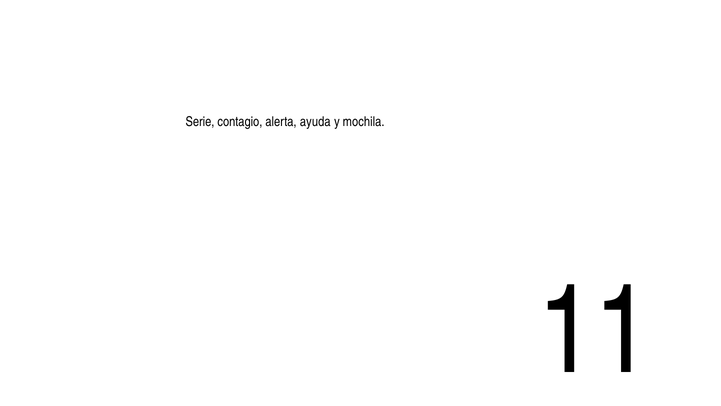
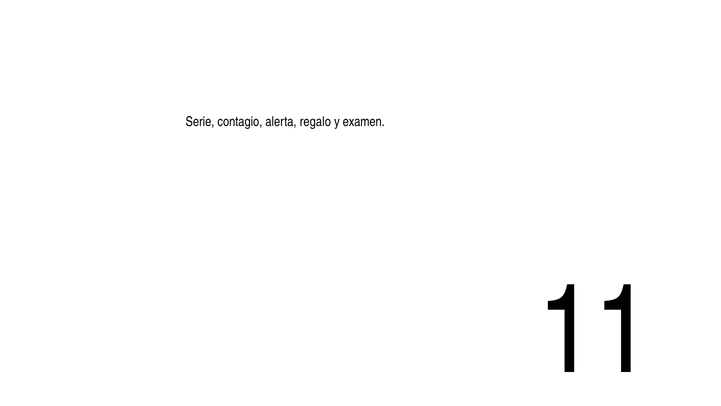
ayuda: ayuda -> regalo (315, 122)
mochila: mochila -> examen (364, 122)
